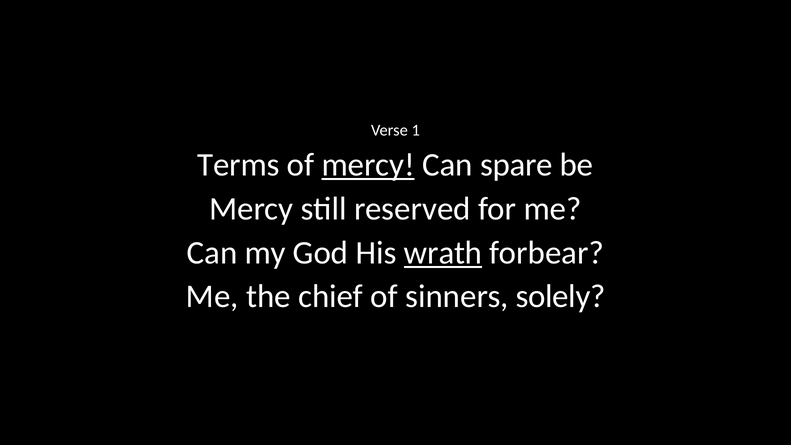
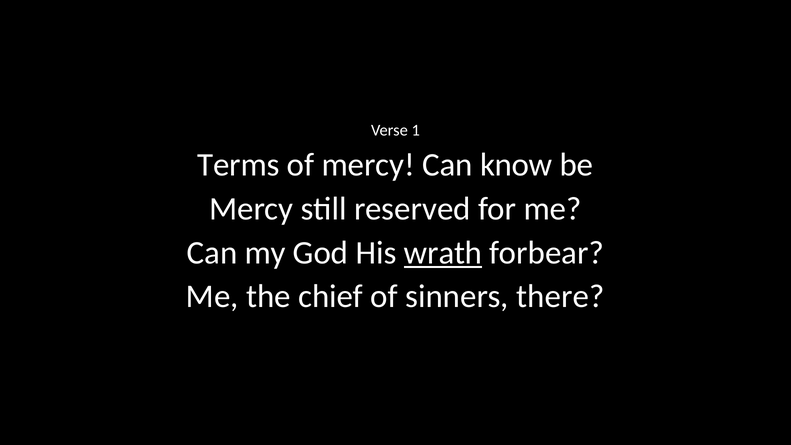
mercy underline: present -> none (368, 165)
spare: spare -> know (516, 165)
solely: solely -> there (560, 296)
